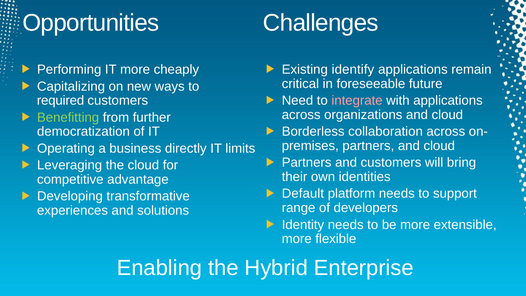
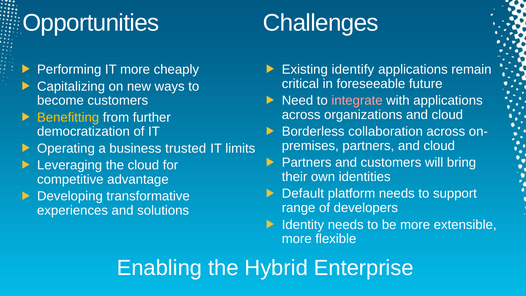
required: required -> become (60, 101)
Benefitting colour: light green -> yellow (68, 117)
directly: directly -> trusted (186, 148)
